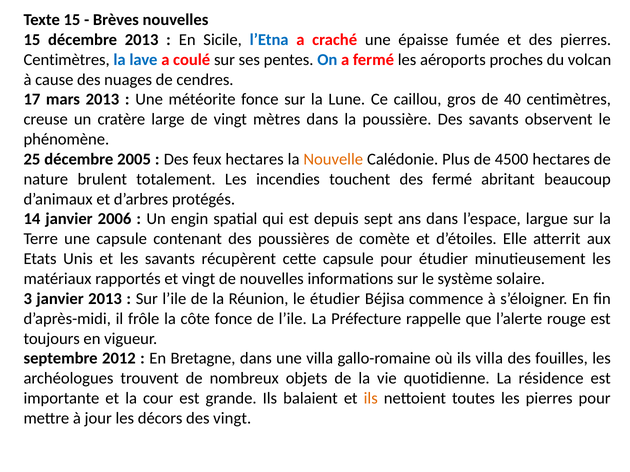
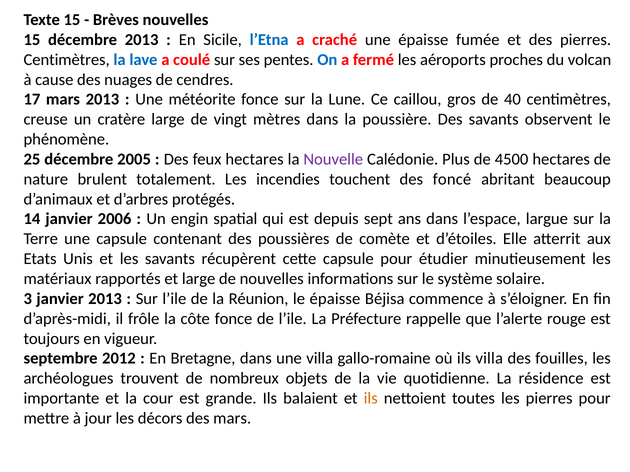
Nouvelle colour: orange -> purple (333, 159)
des fermé: fermé -> foncé (452, 179)
et vingt: vingt -> large (199, 279)
le étudier: étudier -> épaisse (335, 299)
des vingt: vingt -> mars (232, 419)
